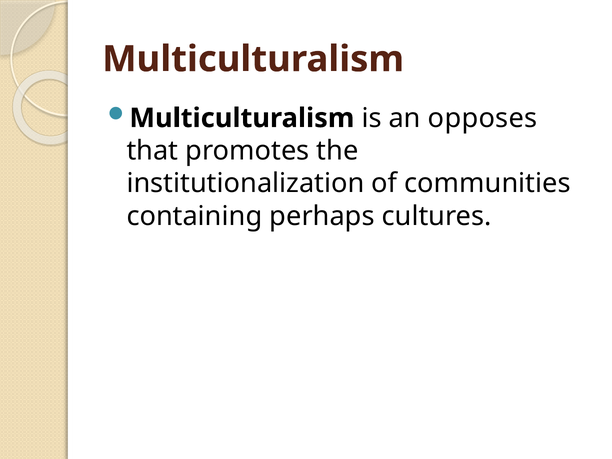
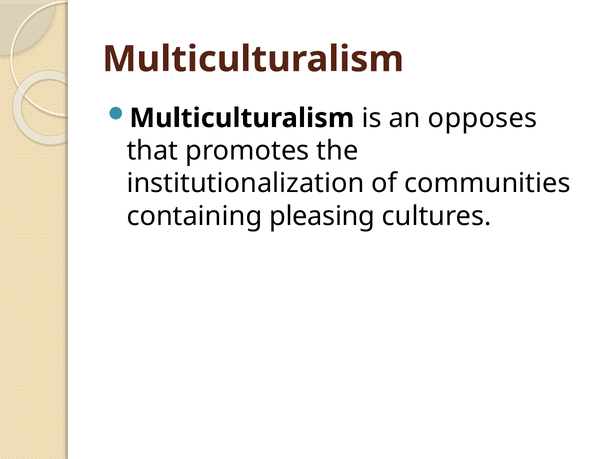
perhaps: perhaps -> pleasing (322, 216)
